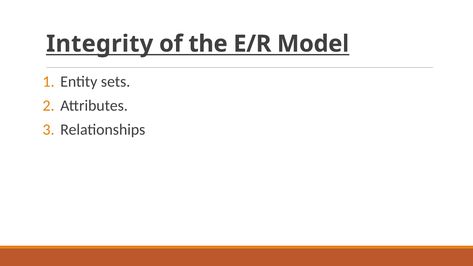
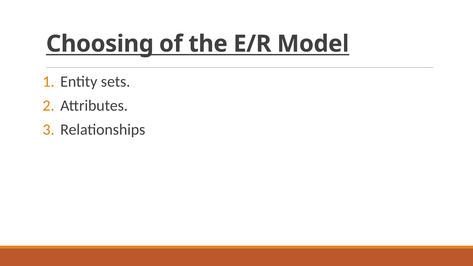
Integrity: Integrity -> Choosing (100, 44)
